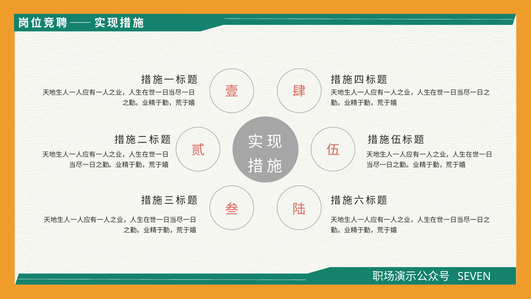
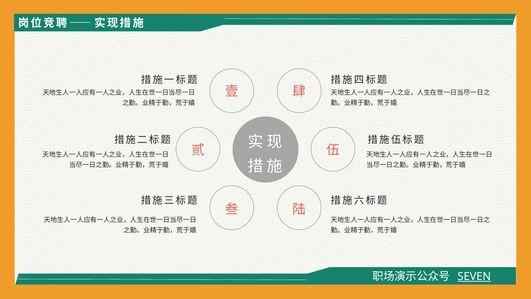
SEVEN underline: none -> present (474, 276)
